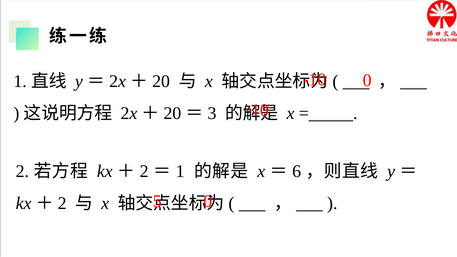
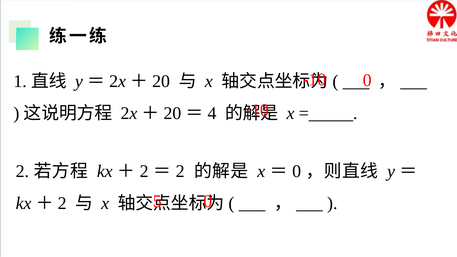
3: 3 -> 4 (212, 113)
1: 1 -> 2 (180, 171)
6: 6 -> 0 (297, 171)
